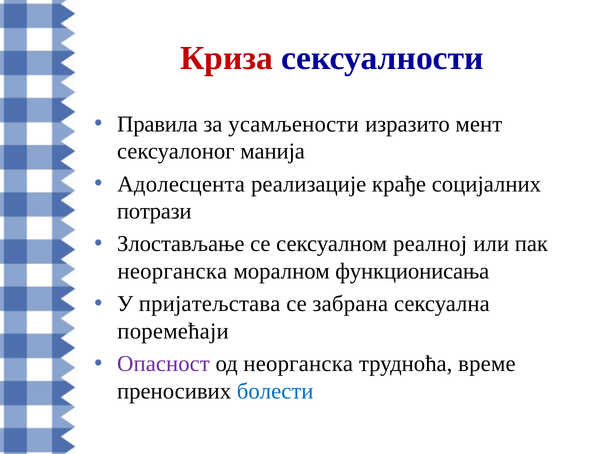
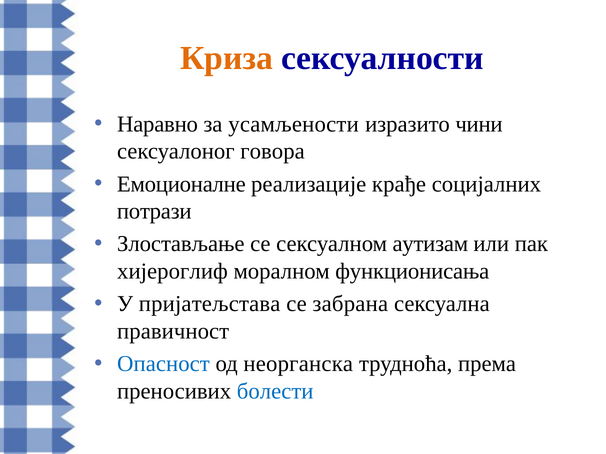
Криза colour: red -> orange (226, 58)
Правила: Правила -> Наравно (158, 124)
мент: мент -> чини (479, 124)
манија: манија -> говора (273, 152)
Адолесцента: Адолесцента -> Емоционалне (181, 184)
реалној: реалној -> аутизам (430, 244)
неорганска: неорганска -> хијероглиф (172, 272)
поремећаји: поремећаји -> правичност (173, 332)
Опасност colour: purple -> blue (163, 364)
време: време -> према (487, 364)
